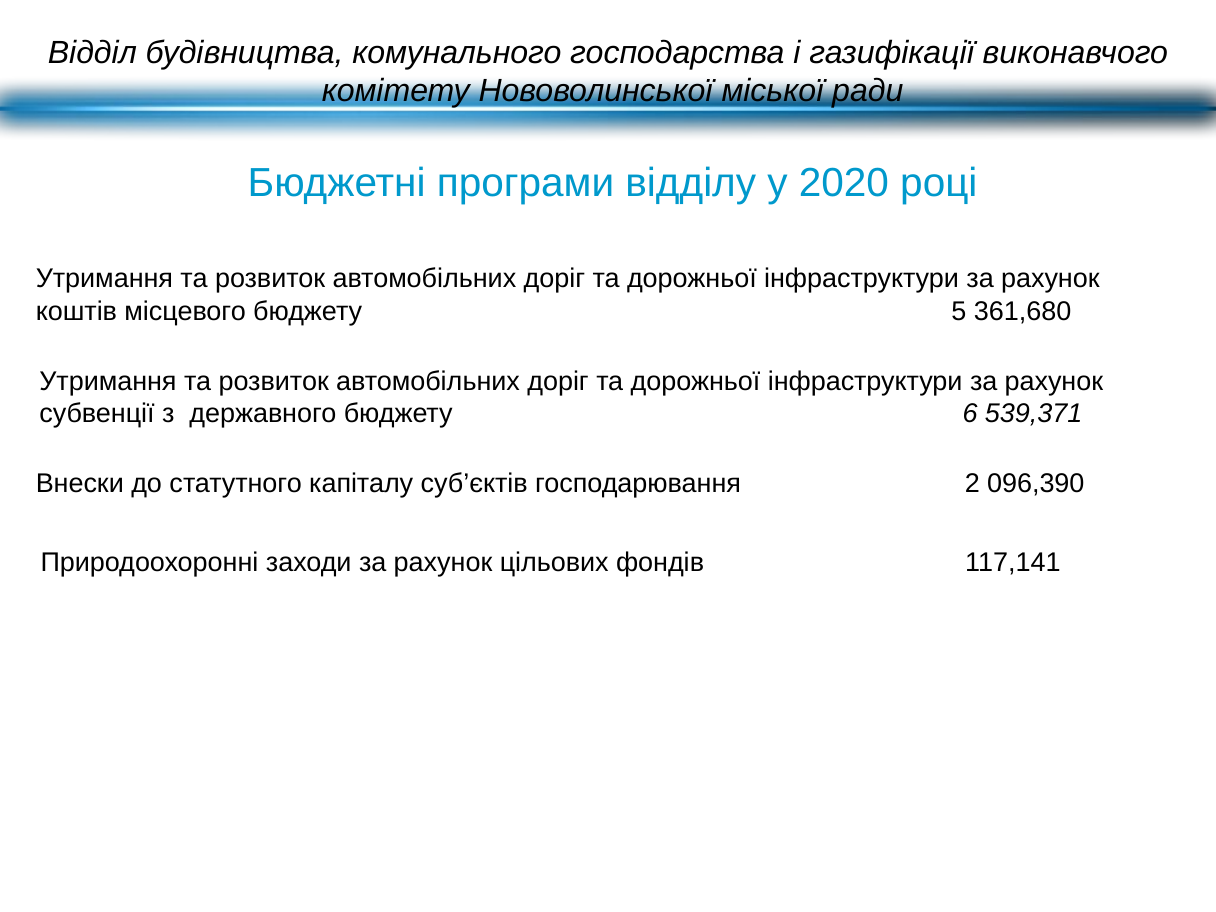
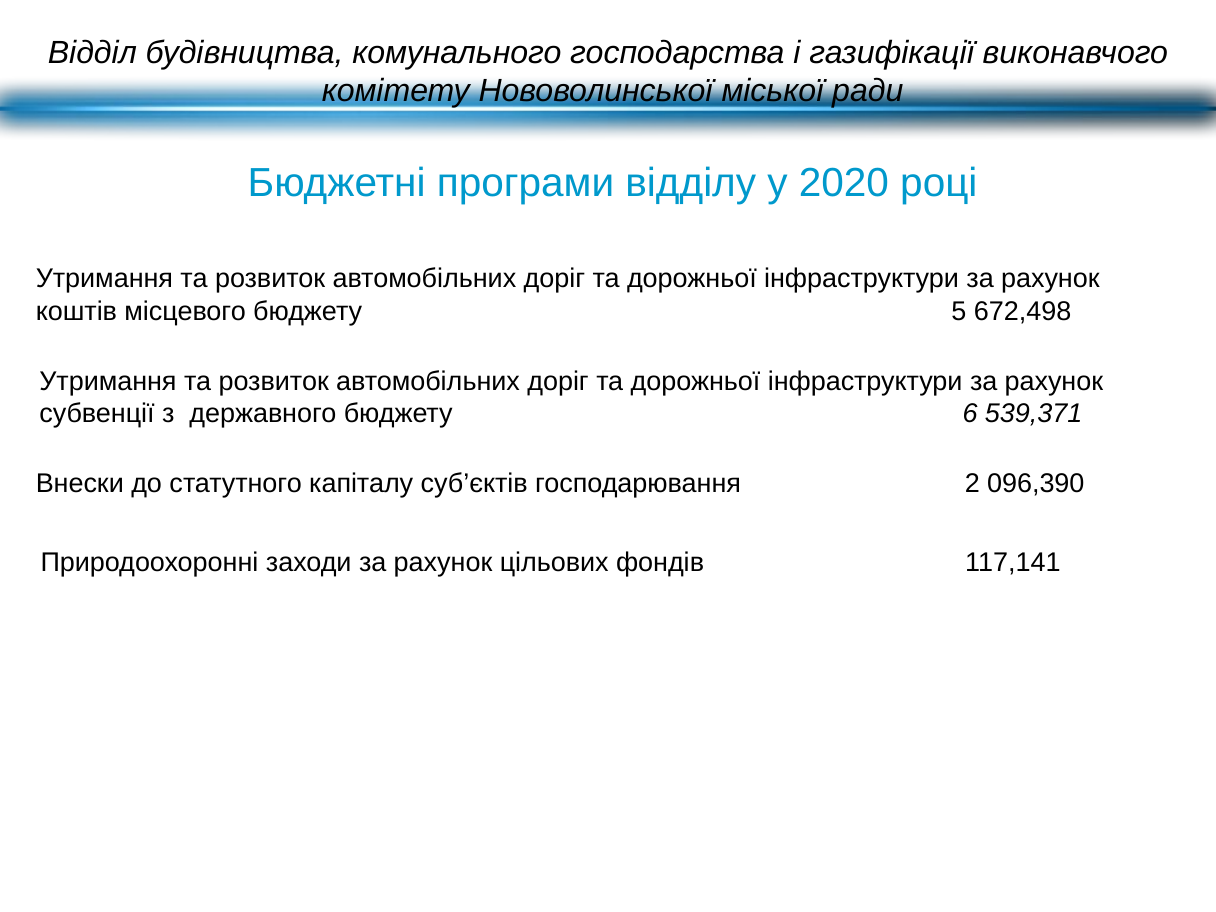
361,680: 361,680 -> 672,498 (1023, 311)
